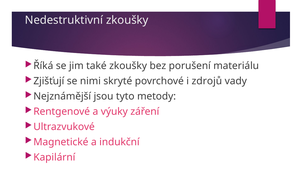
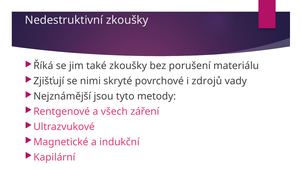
výuky: výuky -> všech (114, 111)
